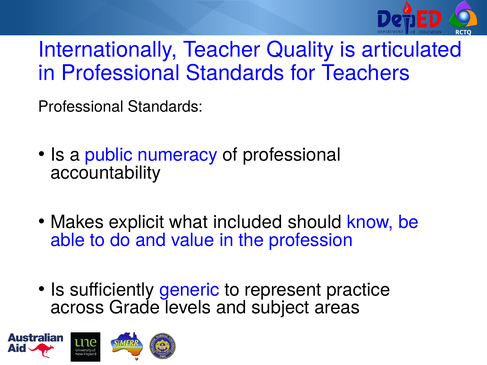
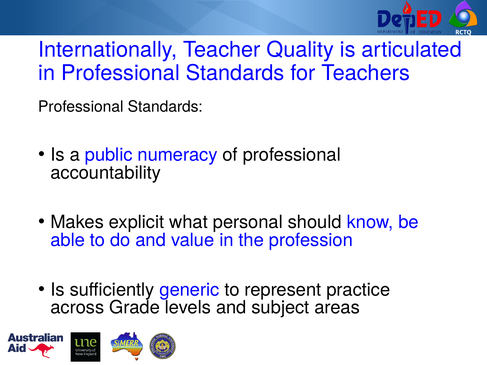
included: included -> personal (248, 222)
